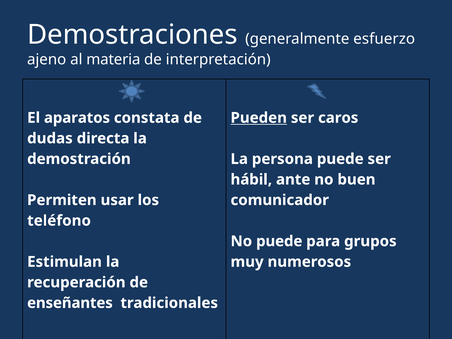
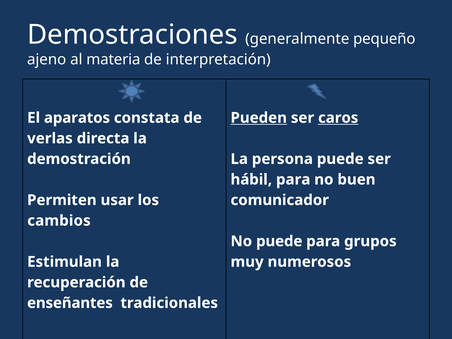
esfuerzo: esfuerzo -> pequeño (384, 39)
caros underline: none -> present (338, 118)
dudas: dudas -> verlas (50, 138)
hábil ante: ante -> para (293, 180)
teléfono: teléfono -> cambios (59, 221)
